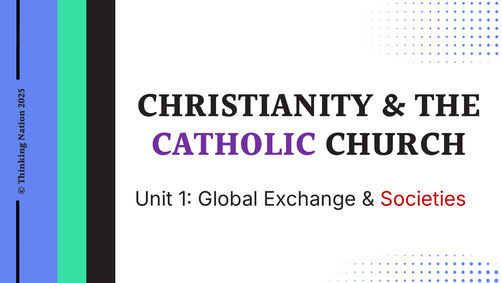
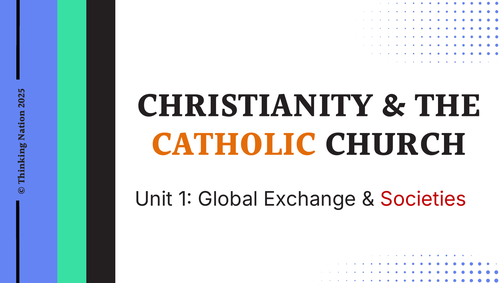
CATHOLIC colour: purple -> orange (234, 145)
